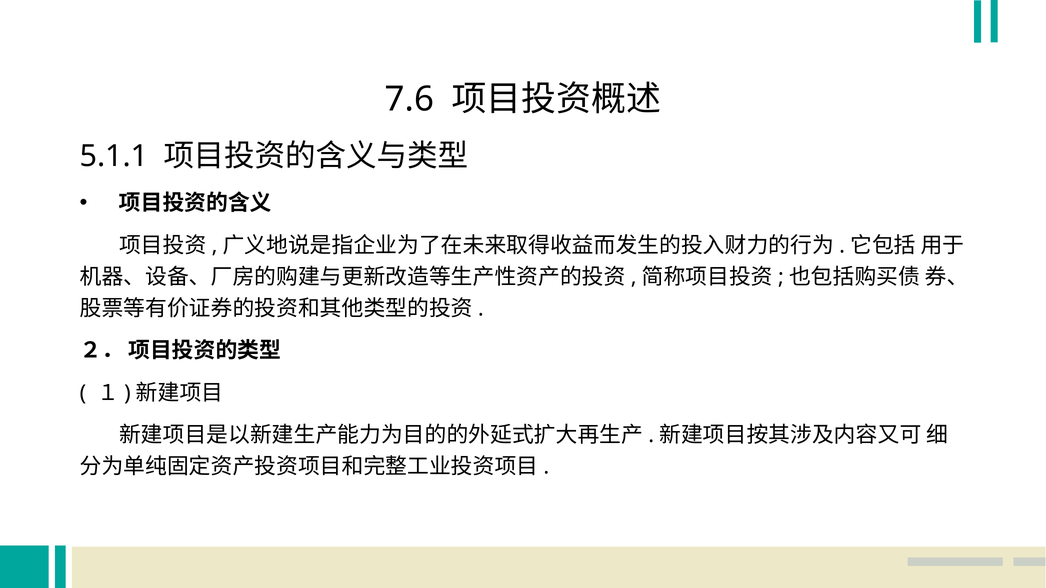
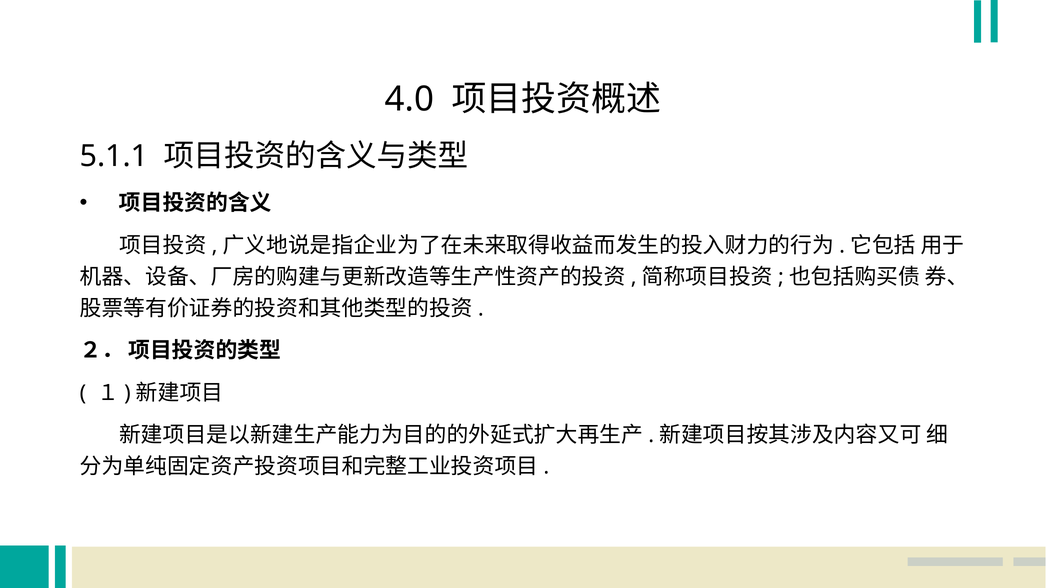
7.6: 7.6 -> 4.0 (410, 99)
